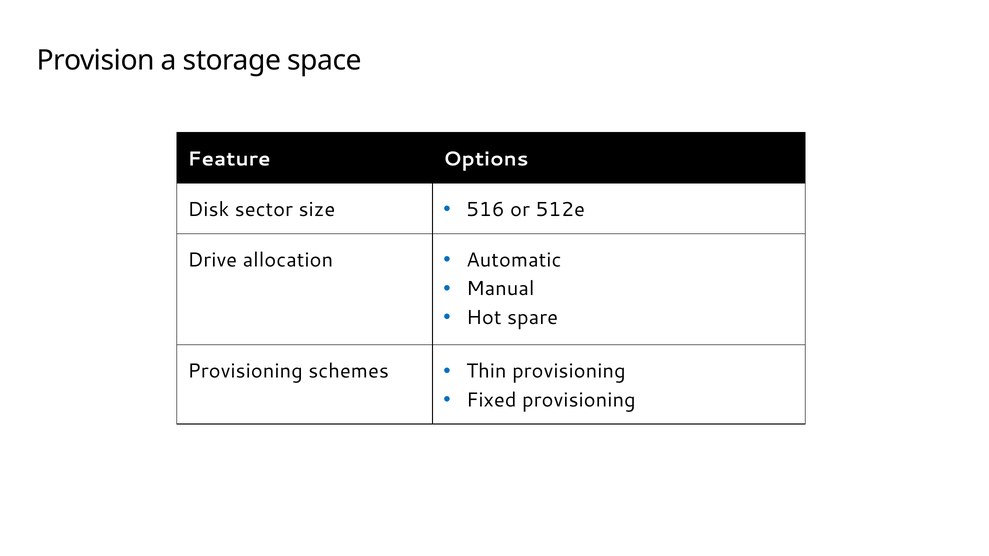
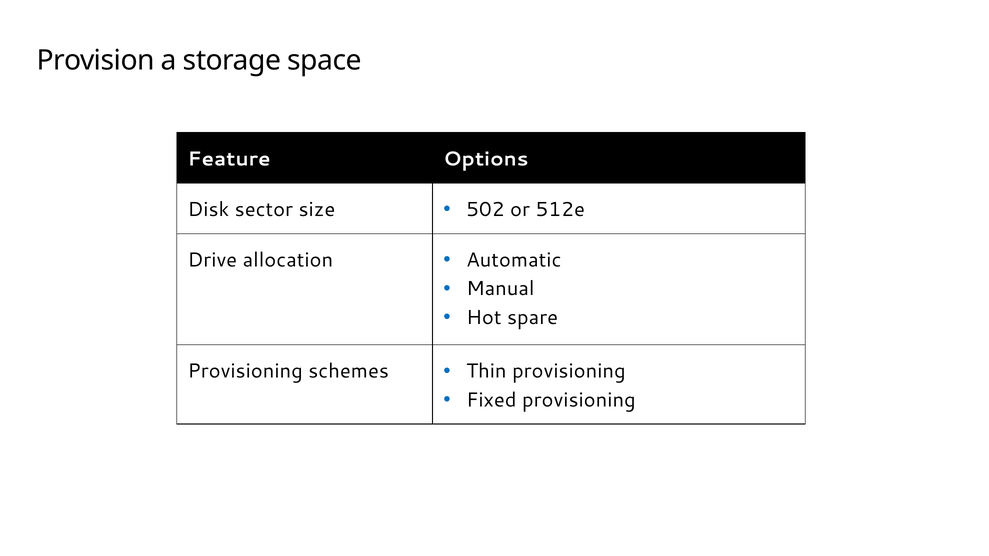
516: 516 -> 502 (485, 210)
